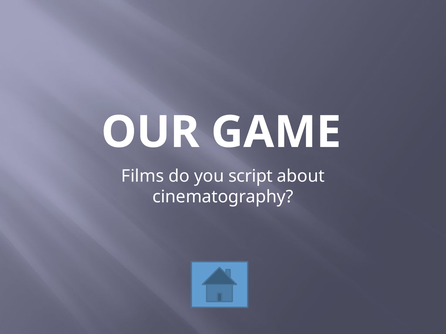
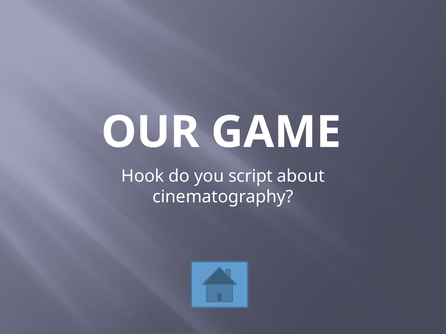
Films: Films -> Hook (143, 176)
